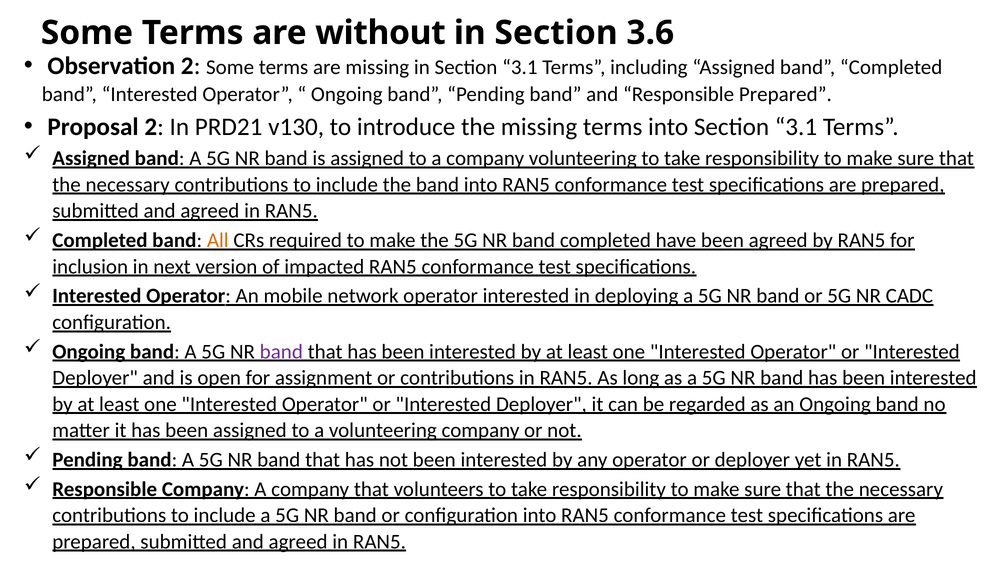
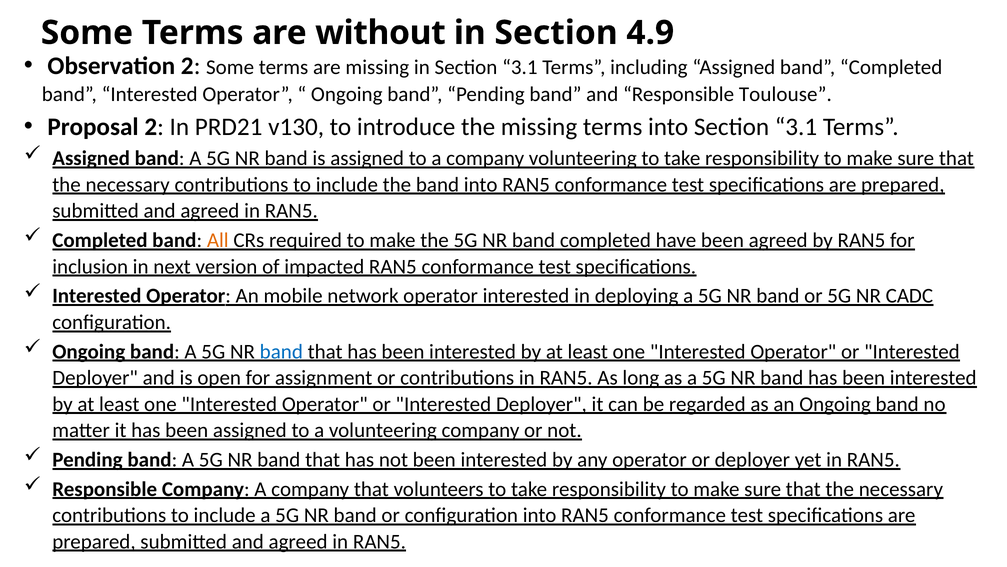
3.6: 3.6 -> 4.9 (650, 33)
Responsible Prepared: Prepared -> Toulouse (785, 94)
band colour: purple -> blue (281, 351)
